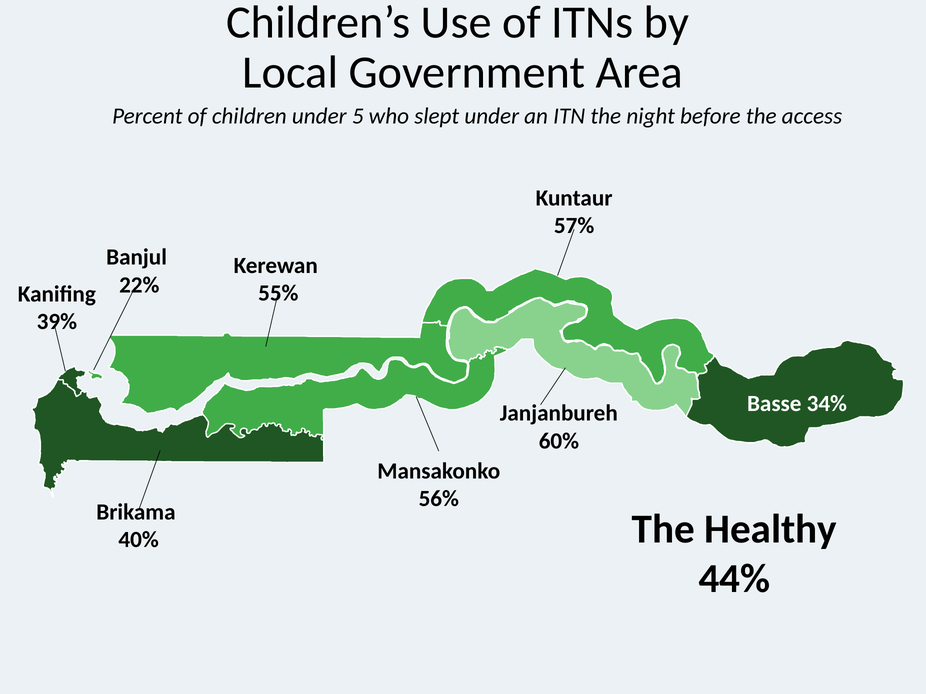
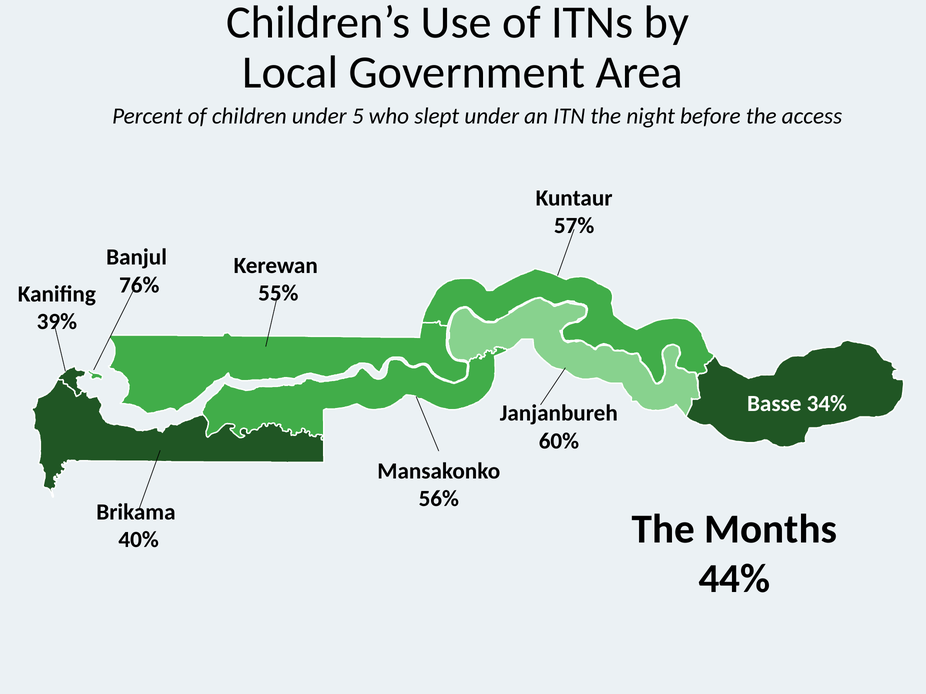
22%: 22% -> 76% (139, 285)
Healthy: Healthy -> Months (771, 530)
